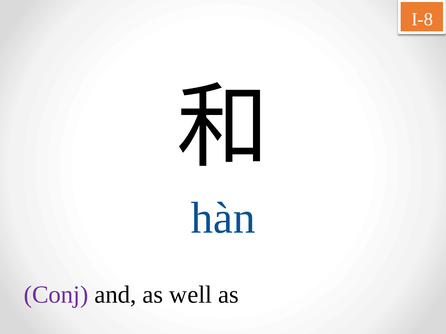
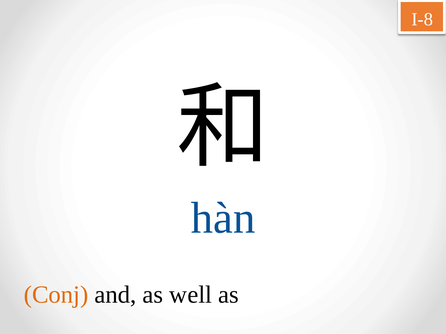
Conj colour: purple -> orange (56, 295)
